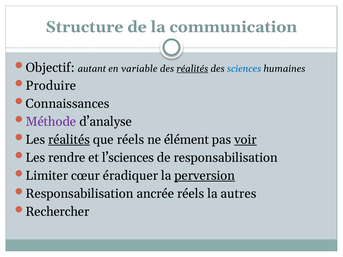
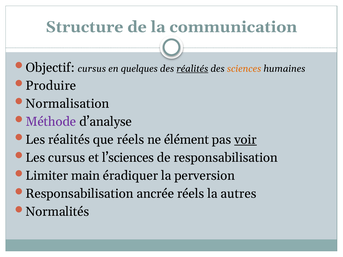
Objectif autant: autant -> cursus (92, 69)
variable: variable -> quelques (139, 69)
sciences colour: blue -> orange (244, 69)
Connaissances: Connaissances -> Normalisation (68, 104)
réalités underline: present -> none (69, 140)
Les rendre: rendre -> cursus (67, 158)
cœur: cœur -> main (86, 176)
perversion underline: present -> none (205, 176)
Rechercher: Rechercher -> Normalités (57, 212)
